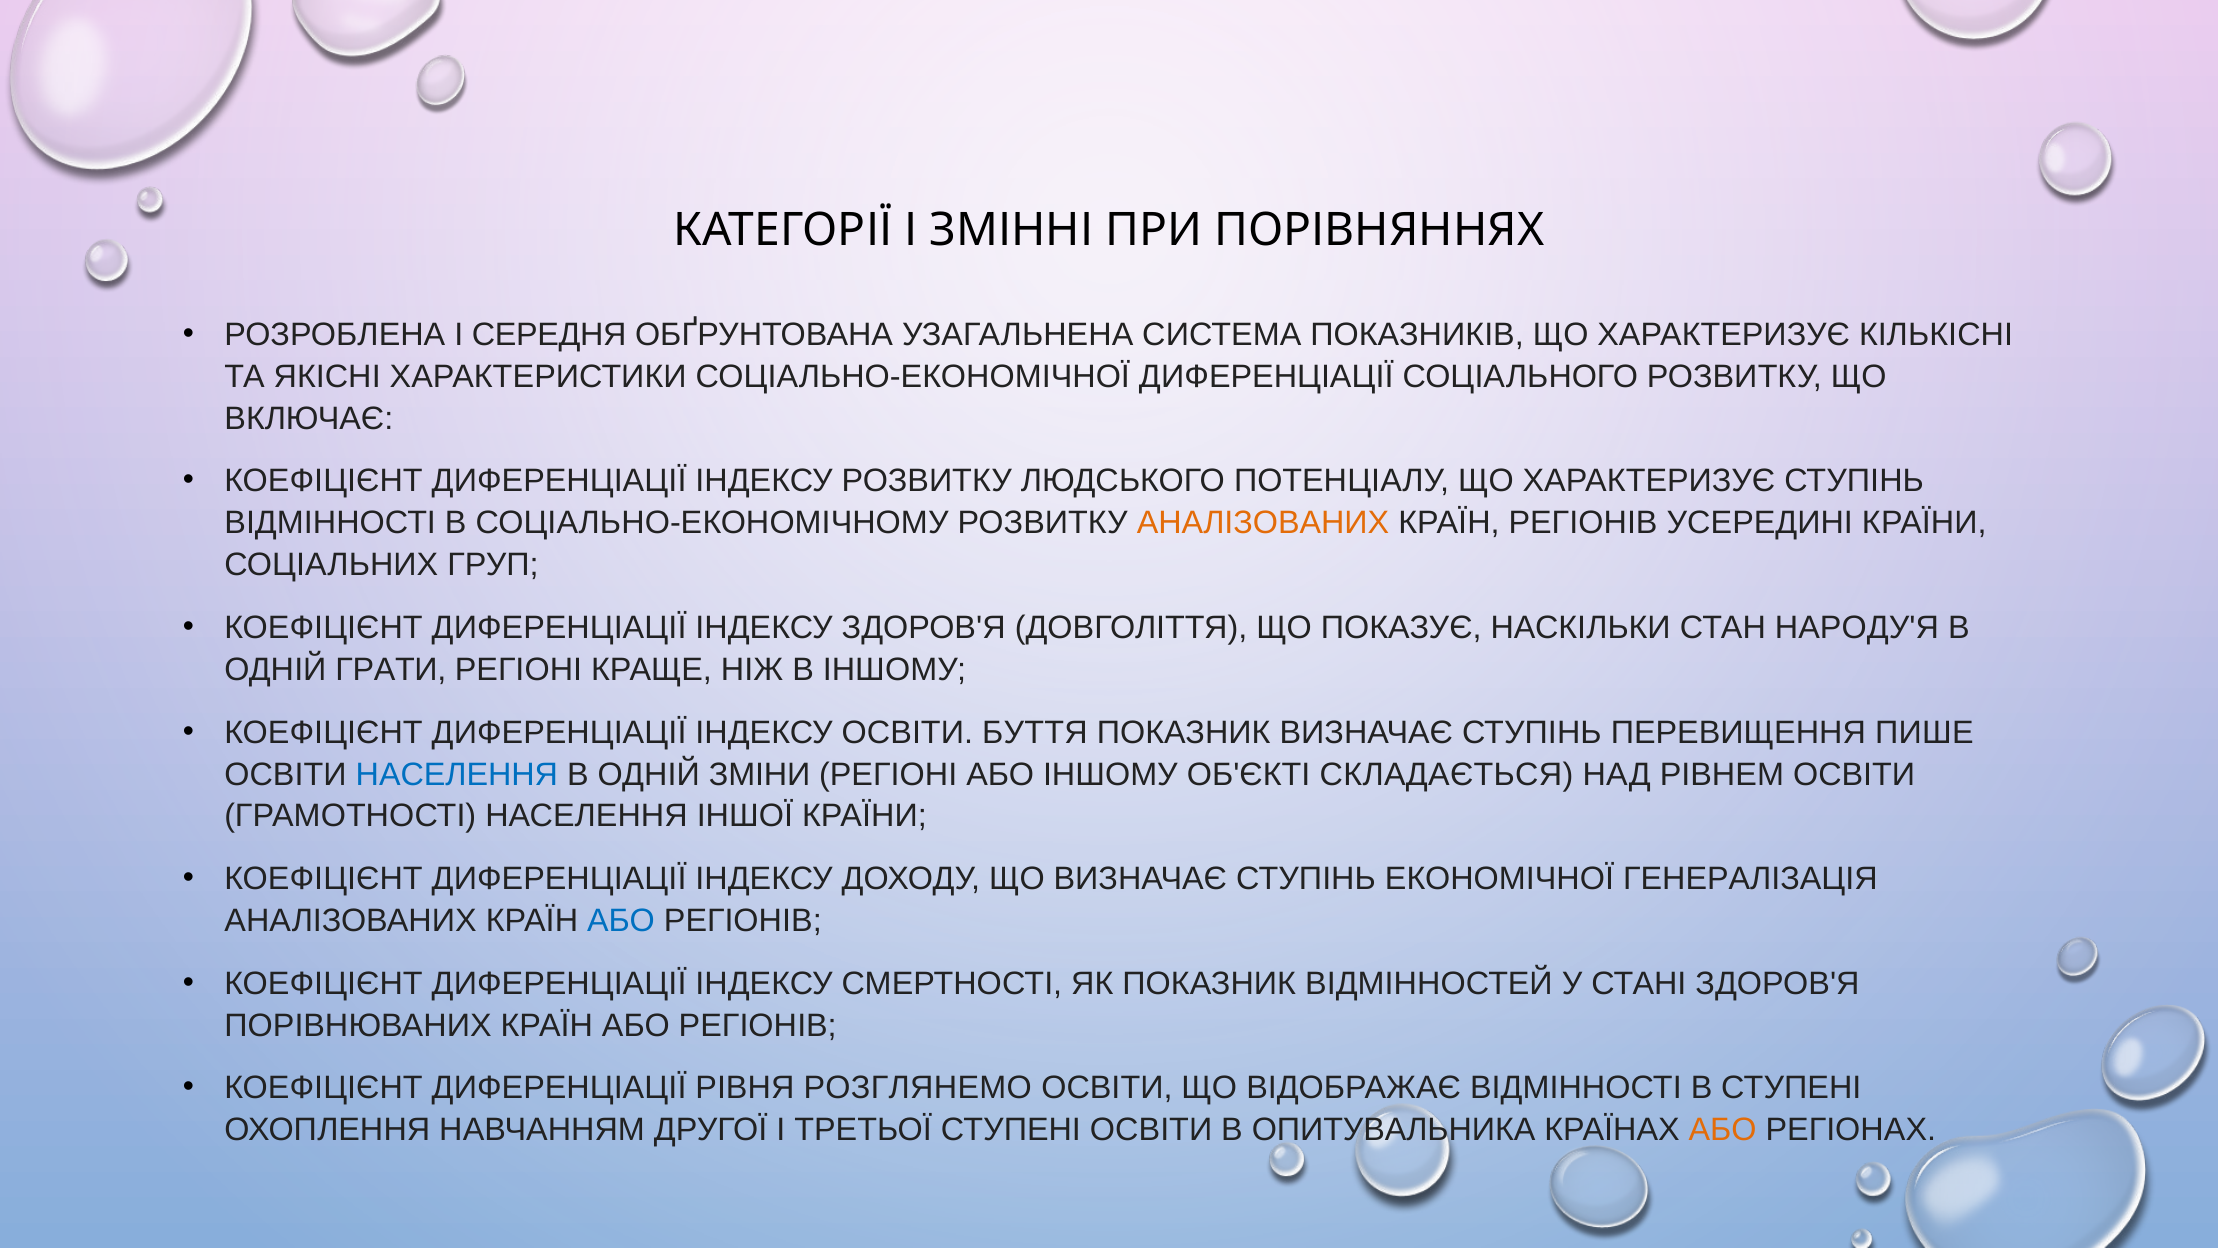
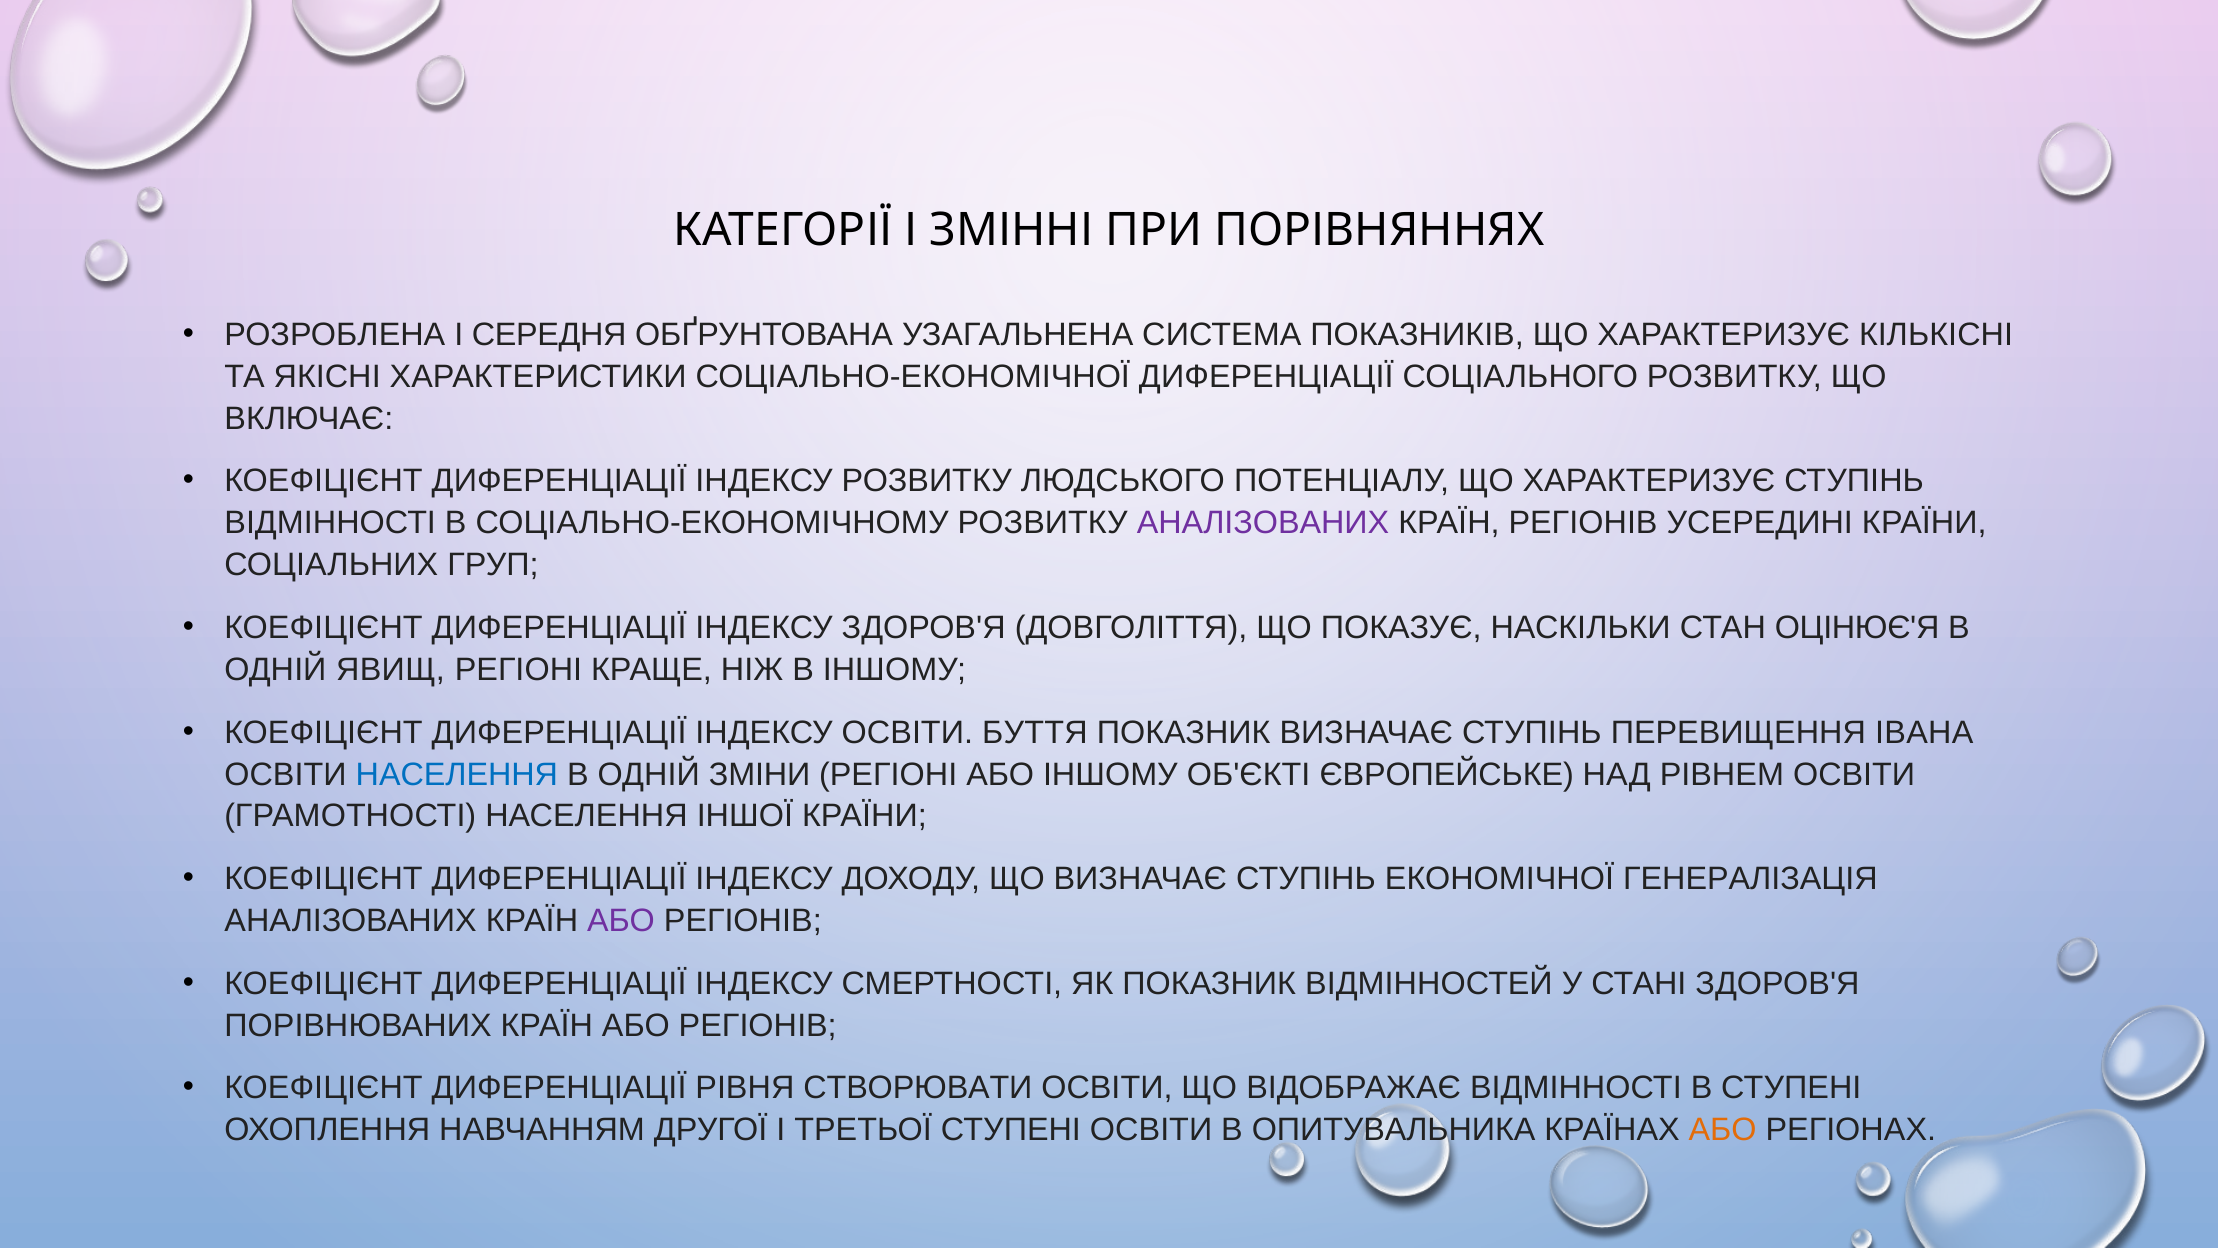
АНАЛІЗОВАНИХ colour: orange -> purple (1263, 523)
НАРОДУ'Я: НАРОДУ'Я -> ОЦІНЮЄ'Я (1857, 628)
ГРАТИ: ГРАТИ -> ЯВИЩ (391, 670)
ПИШЕ: ПИШЕ -> ІВАНА (1924, 732)
СКЛАДАЄТЬСЯ: СКЛАДАЄТЬСЯ -> ЄВРОПЕЙСЬКЕ (1447, 774)
АБО colour: blue -> purple (621, 921)
РОЗГЛЯНЕМО: РОЗГЛЯНЕМО -> СТВОРЮВАТИ (918, 1088)
